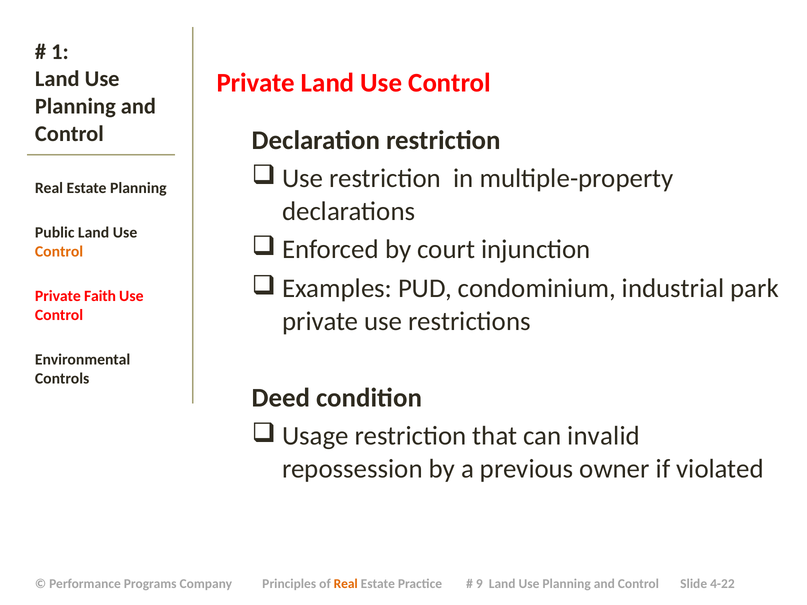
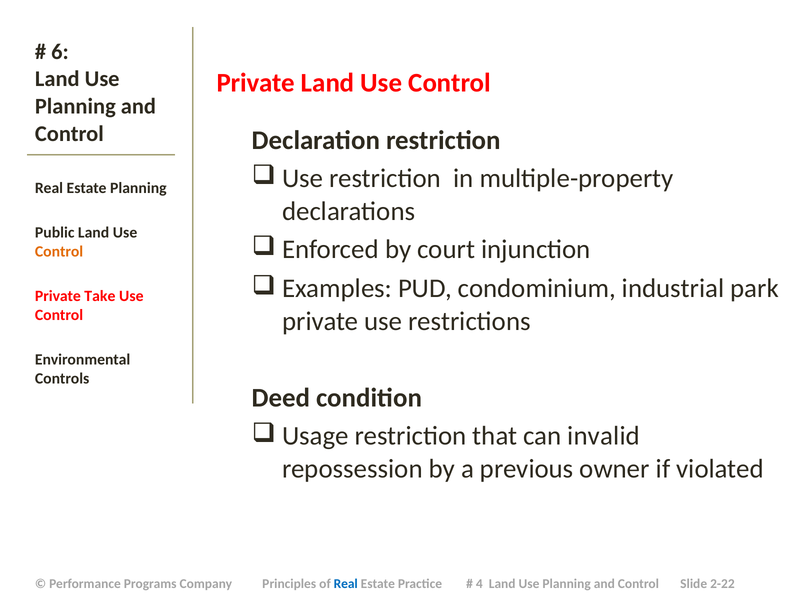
1: 1 -> 6 (60, 52)
Faith: Faith -> Take (100, 296)
Real colour: orange -> blue (346, 584)
9: 9 -> 4 (479, 584)
4-22: 4-22 -> 2-22 (722, 584)
